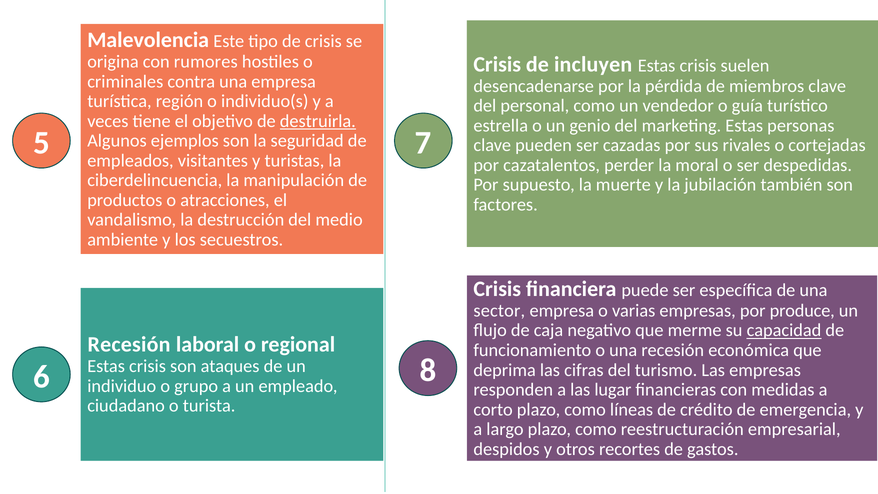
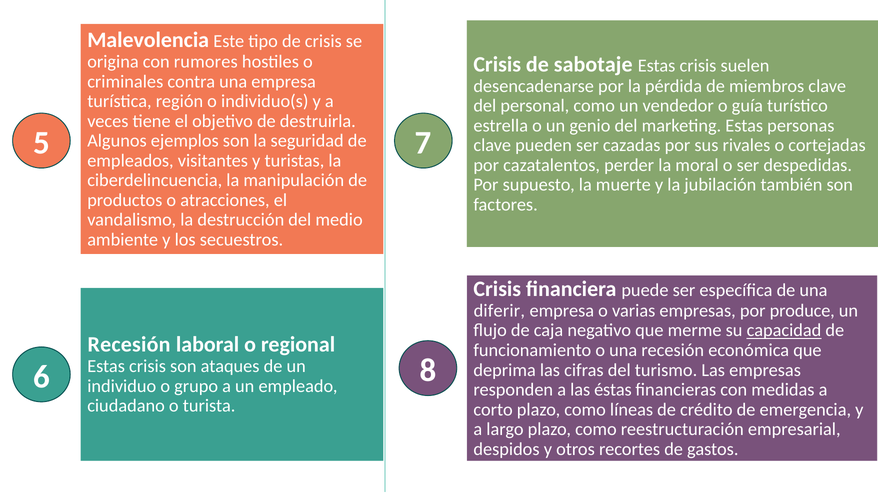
incluyen: incluyen -> sabotaje (593, 64)
destruirla underline: present -> none (318, 121)
sector: sector -> diferir (499, 311)
lugar: lugar -> éstas (613, 390)
